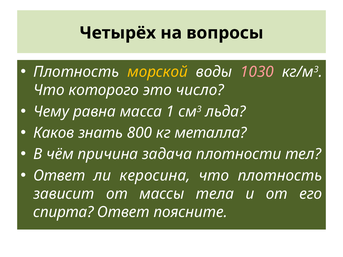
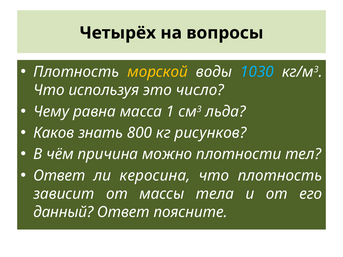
1030 colour: pink -> light blue (257, 72)
которого: которого -> используя (104, 90)
металла: металла -> рисунков (211, 133)
задача: задача -> можно (167, 154)
спирта: спирта -> данный (63, 212)
